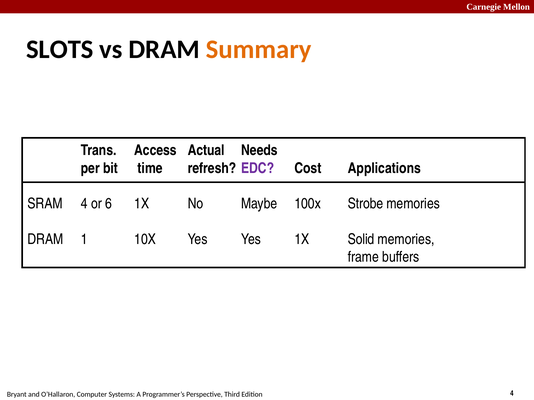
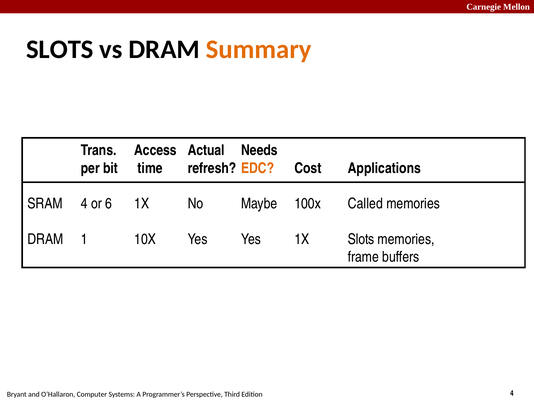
EDC colour: purple -> orange (258, 168)
Strobe: Strobe -> Called (365, 204)
1X Solid: Solid -> Slots (361, 240)
